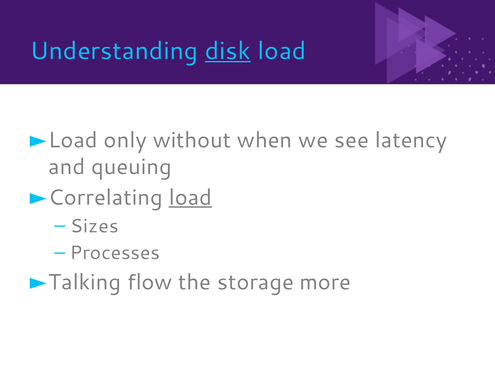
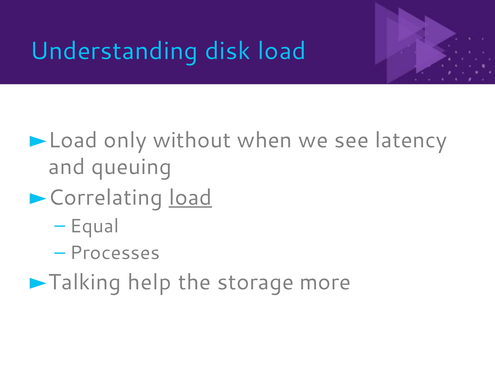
disk underline: present -> none (228, 51)
Sizes: Sizes -> Equal (94, 226)
flow: flow -> help (150, 282)
